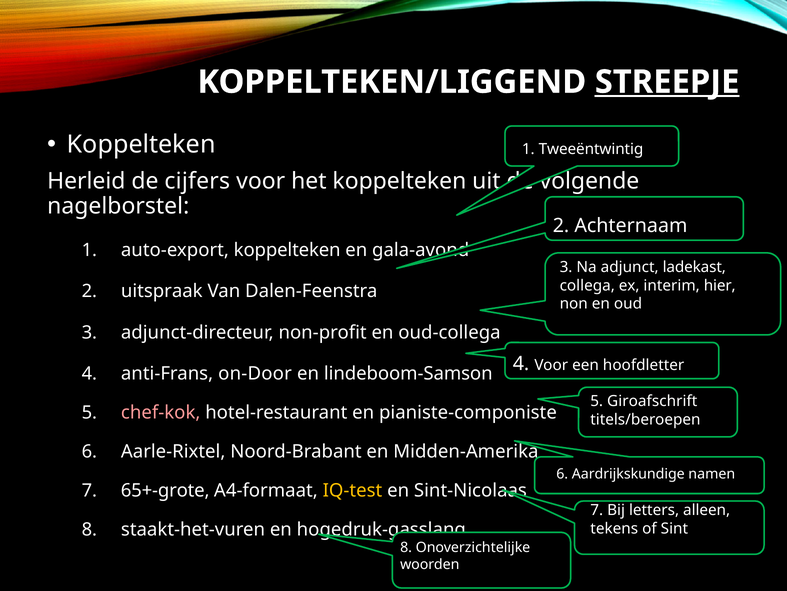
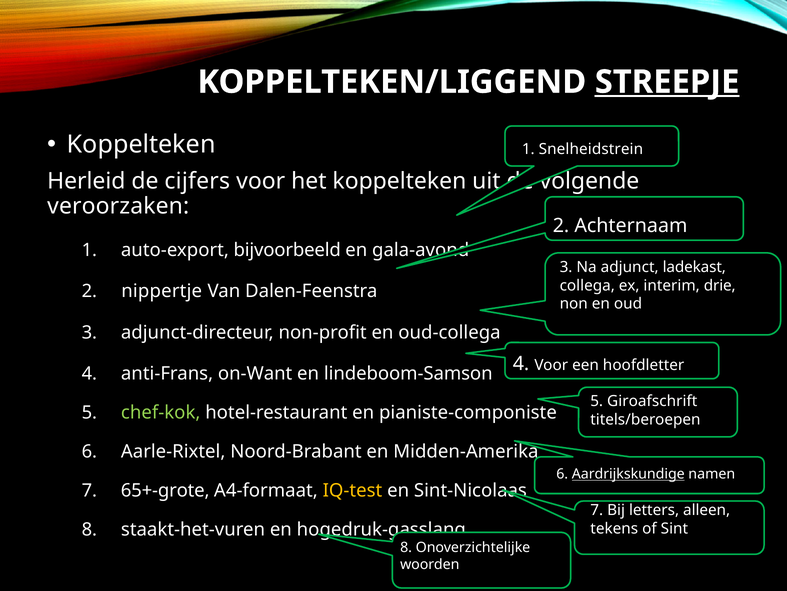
Tweeëntwintig: Tweeëntwintig -> Snelheidstrein (591, 149)
nagelborstel: nagelborstel -> veroorzaken (118, 206)
auto-export koppelteken: koppelteken -> bijvoorbeeld (287, 250)
hier: hier -> drie (720, 285)
uitspraak: uitspraak -> nippertje (162, 291)
on-Door: on-Door -> on-Want (255, 373)
chef-kok colour: pink -> light green (161, 412)
Aardrijkskundige underline: none -> present (628, 474)
